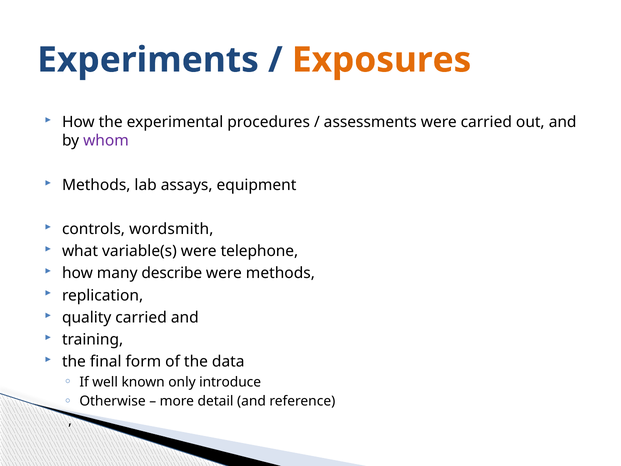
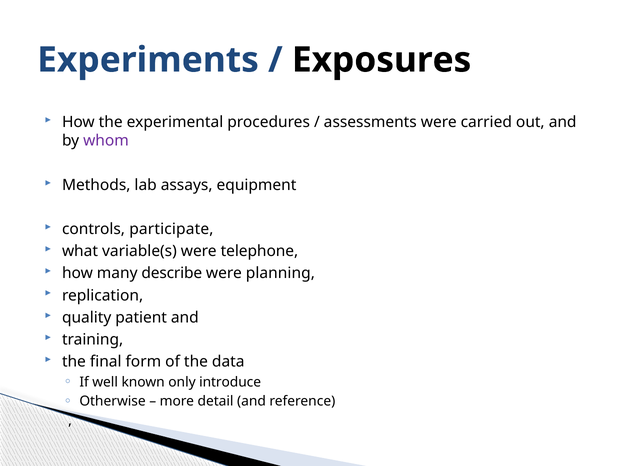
Exposures colour: orange -> black (382, 60)
wordsmith: wordsmith -> participate (171, 229)
were methods: methods -> planning (280, 273)
quality carried: carried -> patient (141, 317)
